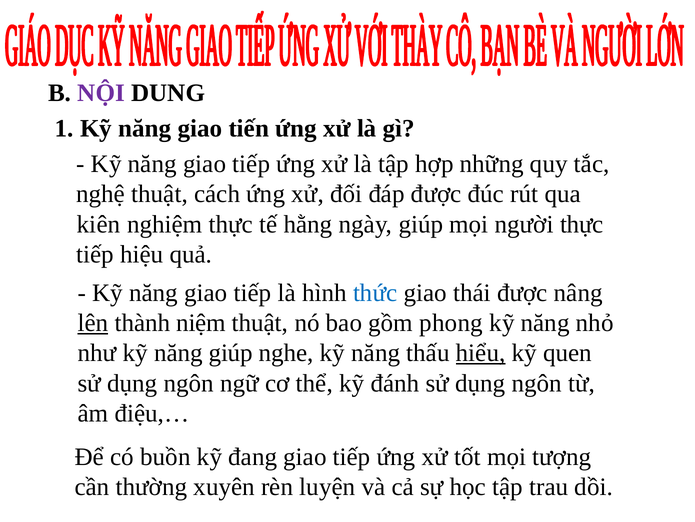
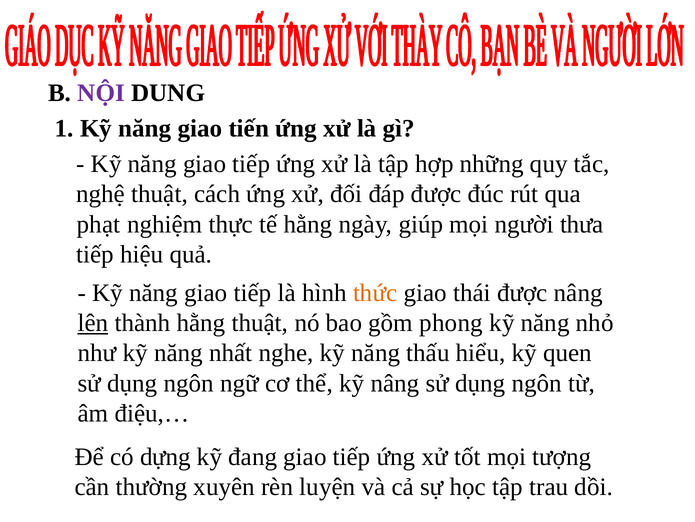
kiên: kiên -> phạt (98, 224)
người thực: thực -> thưa (582, 224)
thức colour: blue -> orange (375, 292)
thành niệm: niệm -> hằng (201, 323)
năng giúp: giúp -> nhất (231, 353)
hiểu underline: present -> none (481, 353)
kỹ đánh: đánh -> nâng (395, 383)
buồn: buồn -> dựng (165, 456)
